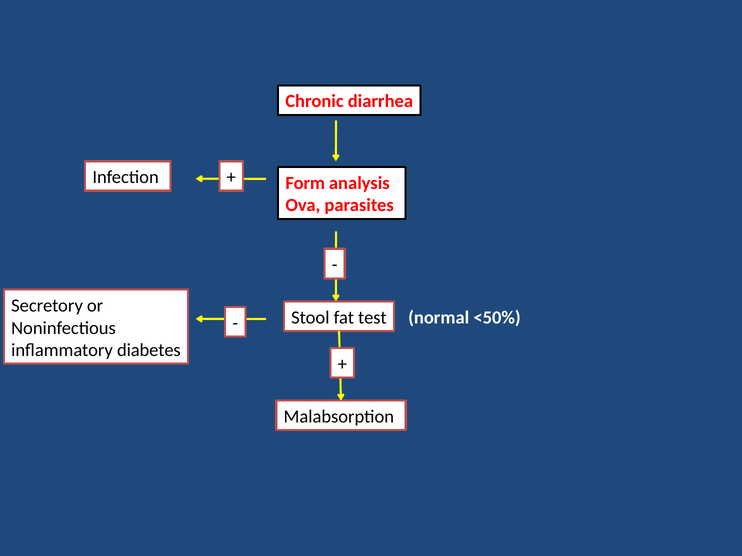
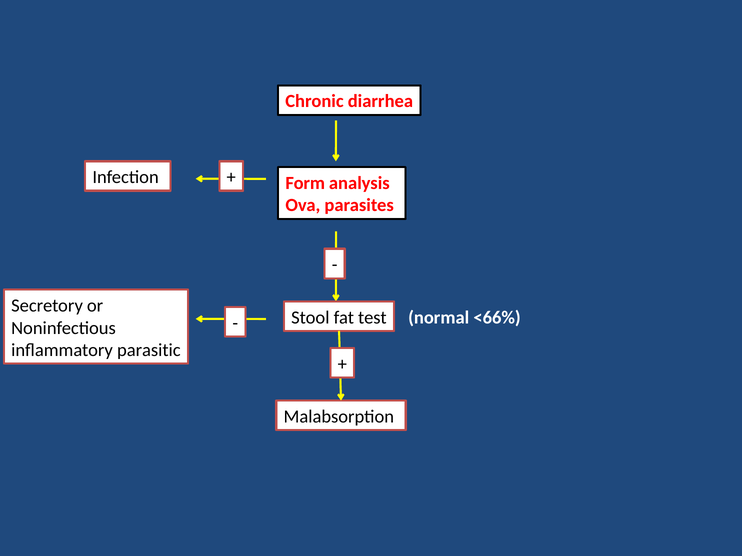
<50%: <50% -> <66% (497, 318)
diabetes: diabetes -> parasitic (149, 351)
